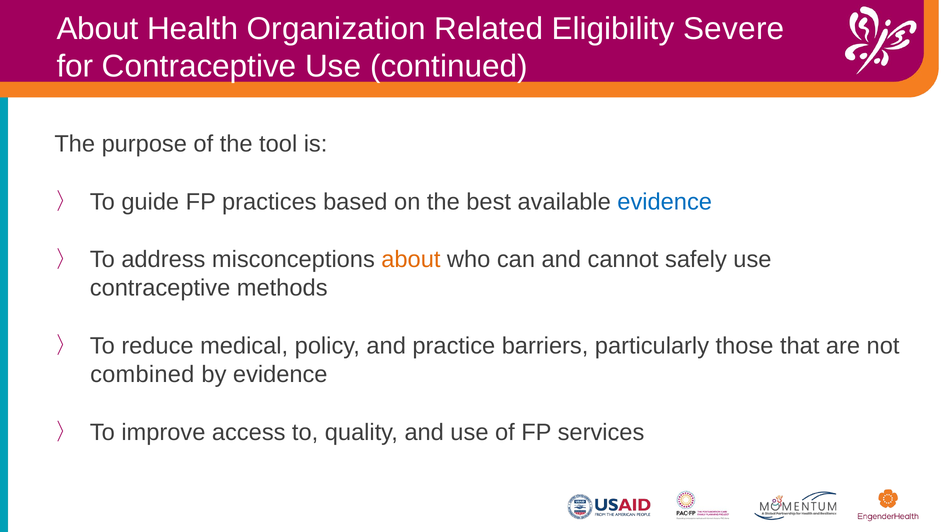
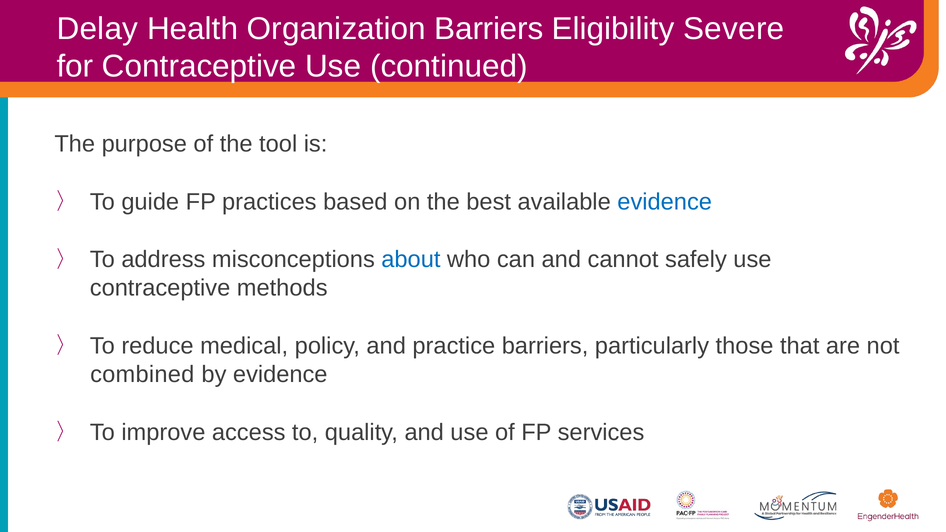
About: About -> Delay (97, 29)
Organization Related: Related -> Barriers (489, 29)
about colour: orange -> blue (411, 260)
